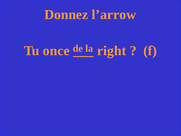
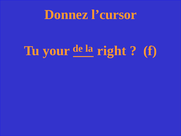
l’arrow: l’arrow -> l’cursor (114, 15)
once: once -> your (56, 51)
